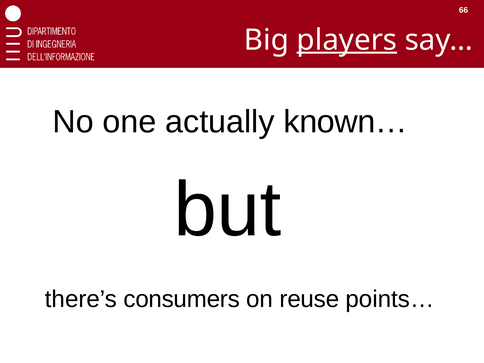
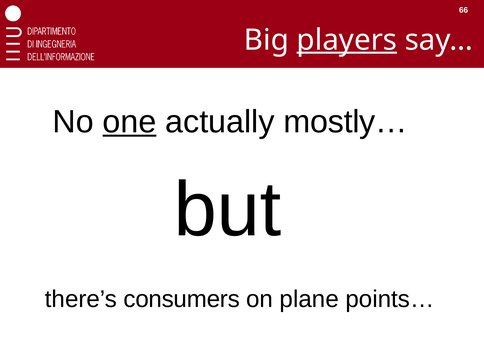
one underline: none -> present (129, 122)
known…: known… -> mostly… (345, 122)
reuse: reuse -> plane (309, 299)
